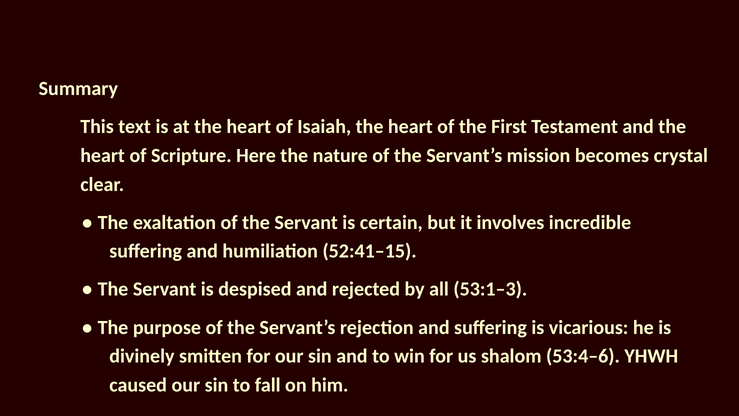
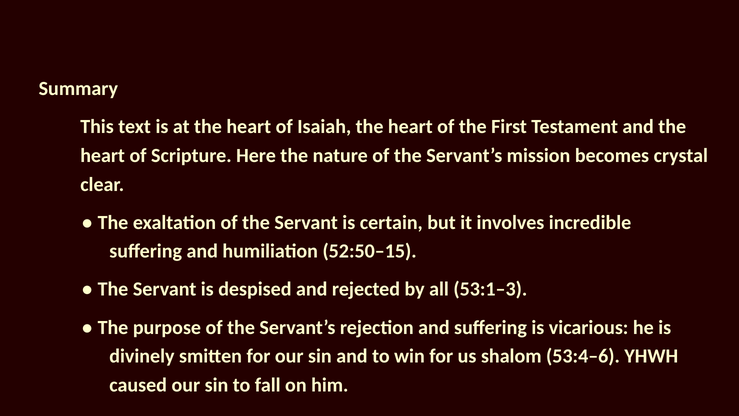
52:41–15: 52:41–15 -> 52:50–15 (370, 251)
